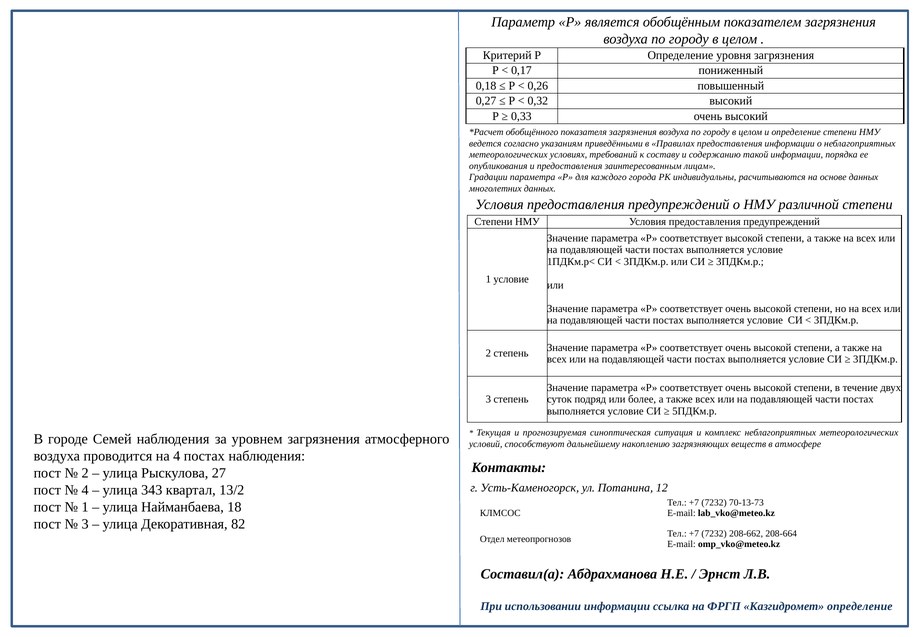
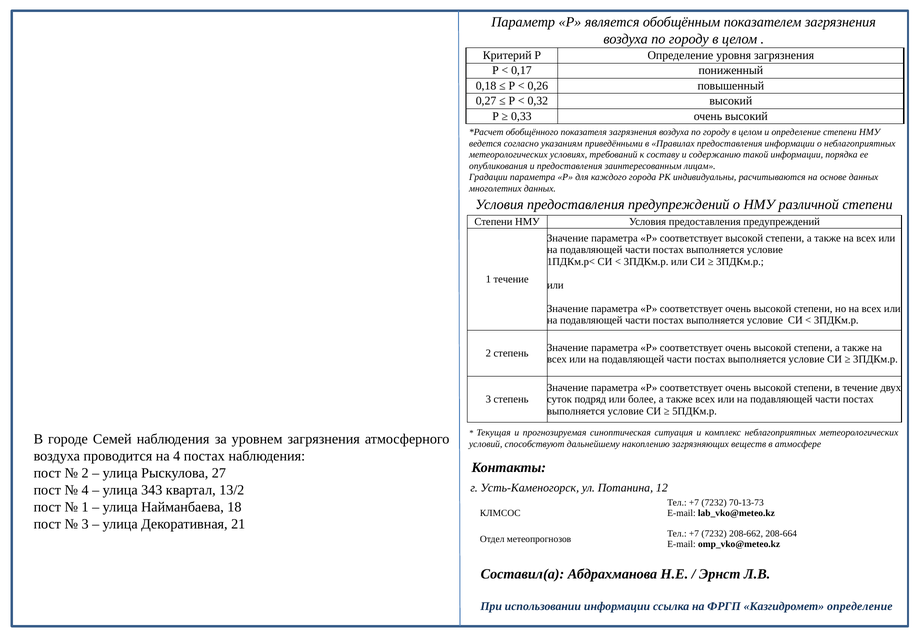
1 условие: условие -> течение (511, 279)
82: 82 -> 21 (238, 524)
